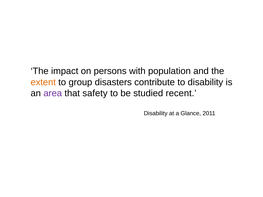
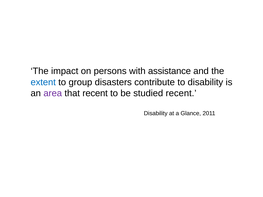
population: population -> assistance (169, 71)
extent colour: orange -> blue (43, 82)
that safety: safety -> recent (95, 93)
